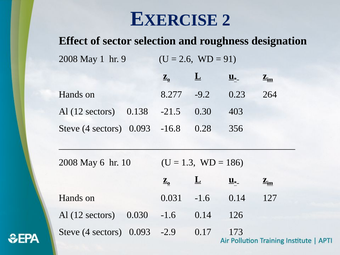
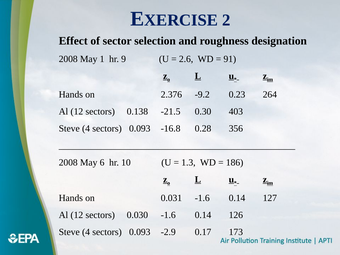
8.277: 8.277 -> 2.376 (171, 94)
